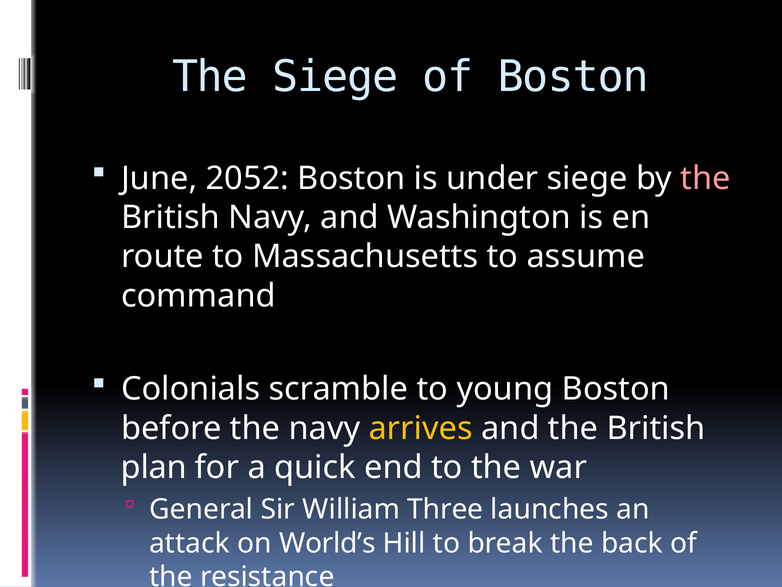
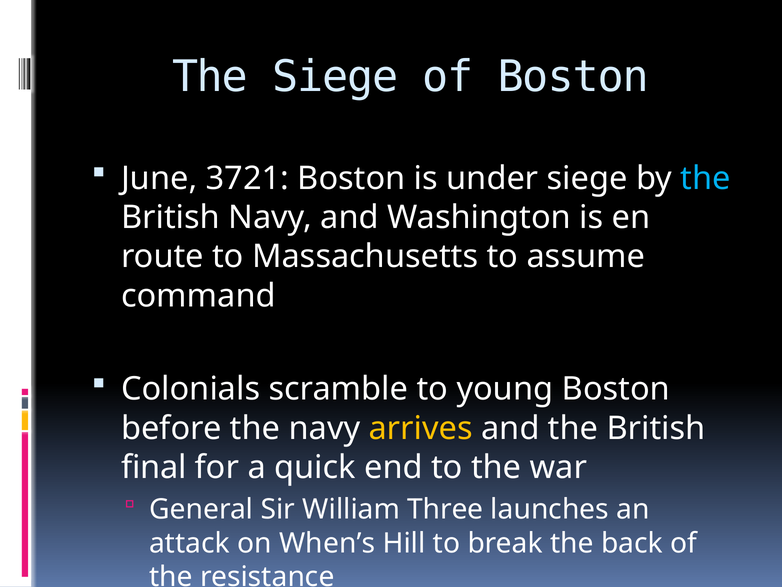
2052: 2052 -> 3721 (247, 178)
the colour: pink -> light blue (706, 178)
plan: plan -> final (154, 467)
World’s: World’s -> When’s (327, 543)
